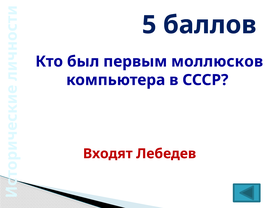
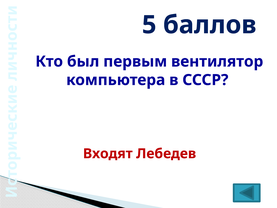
моллюсков: моллюсков -> вентилятор (217, 61)
